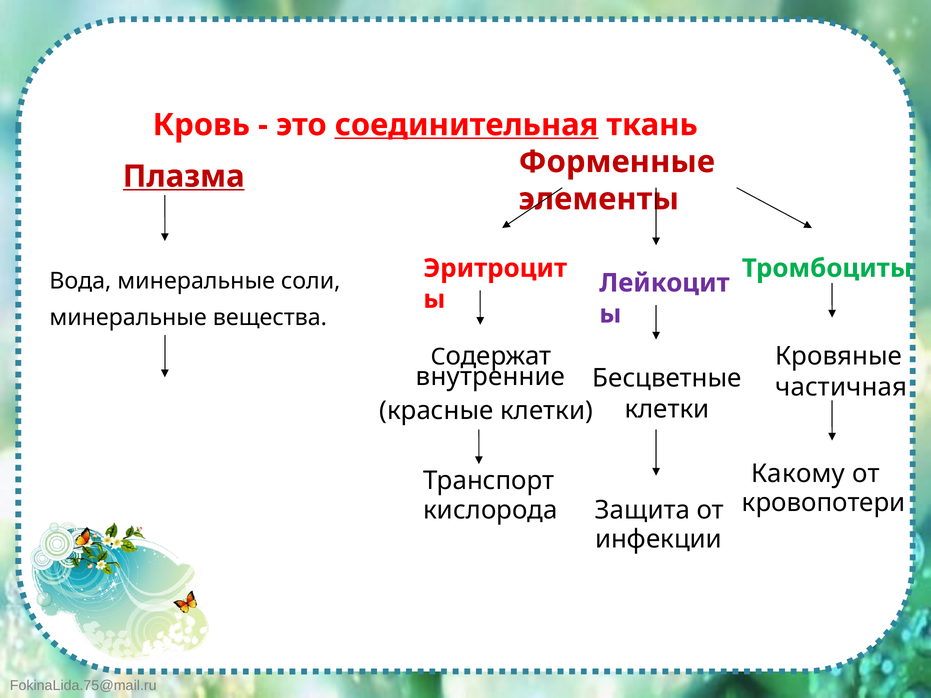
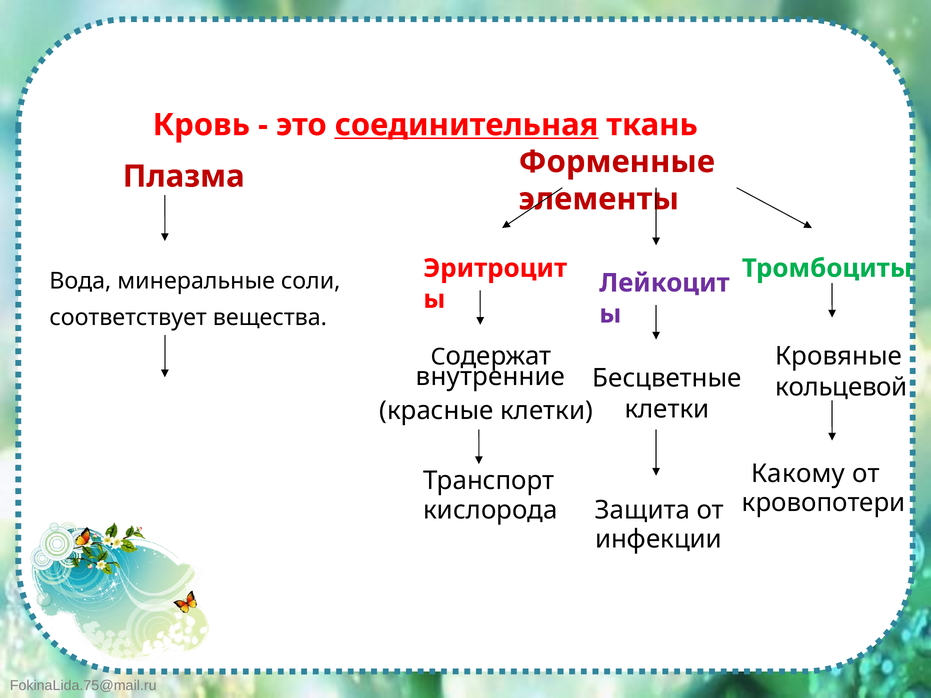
Плазма underline: present -> none (184, 177)
минеральные: минеральные -> соответствует (128, 318)
частичная: частичная -> кольцевой (841, 387)
